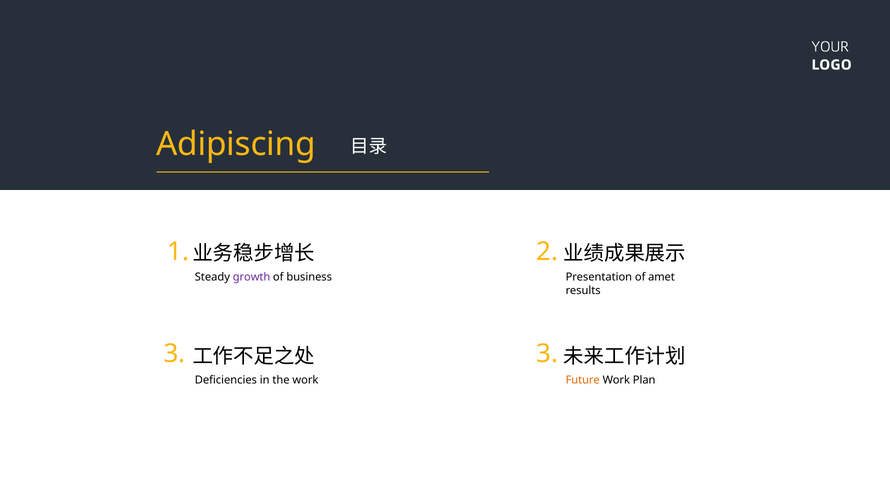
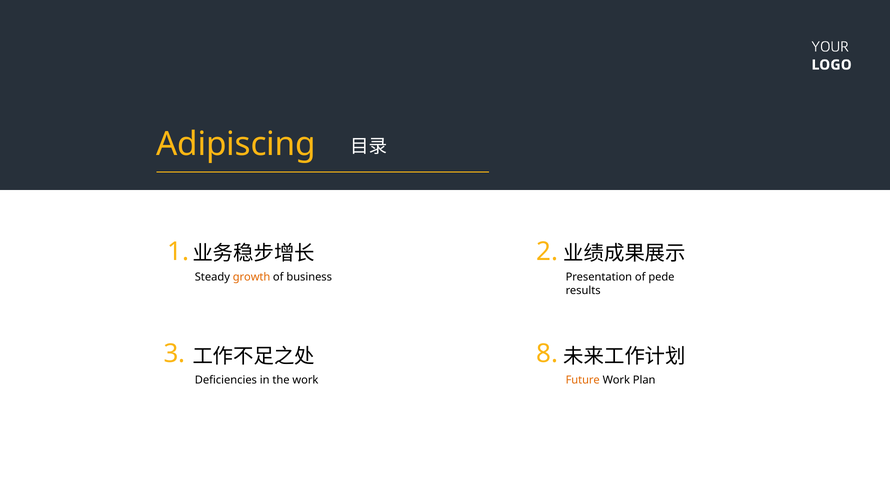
growth colour: purple -> orange (252, 277)
amet: amet -> pede (661, 277)
3 3: 3 -> 8 (547, 353)
